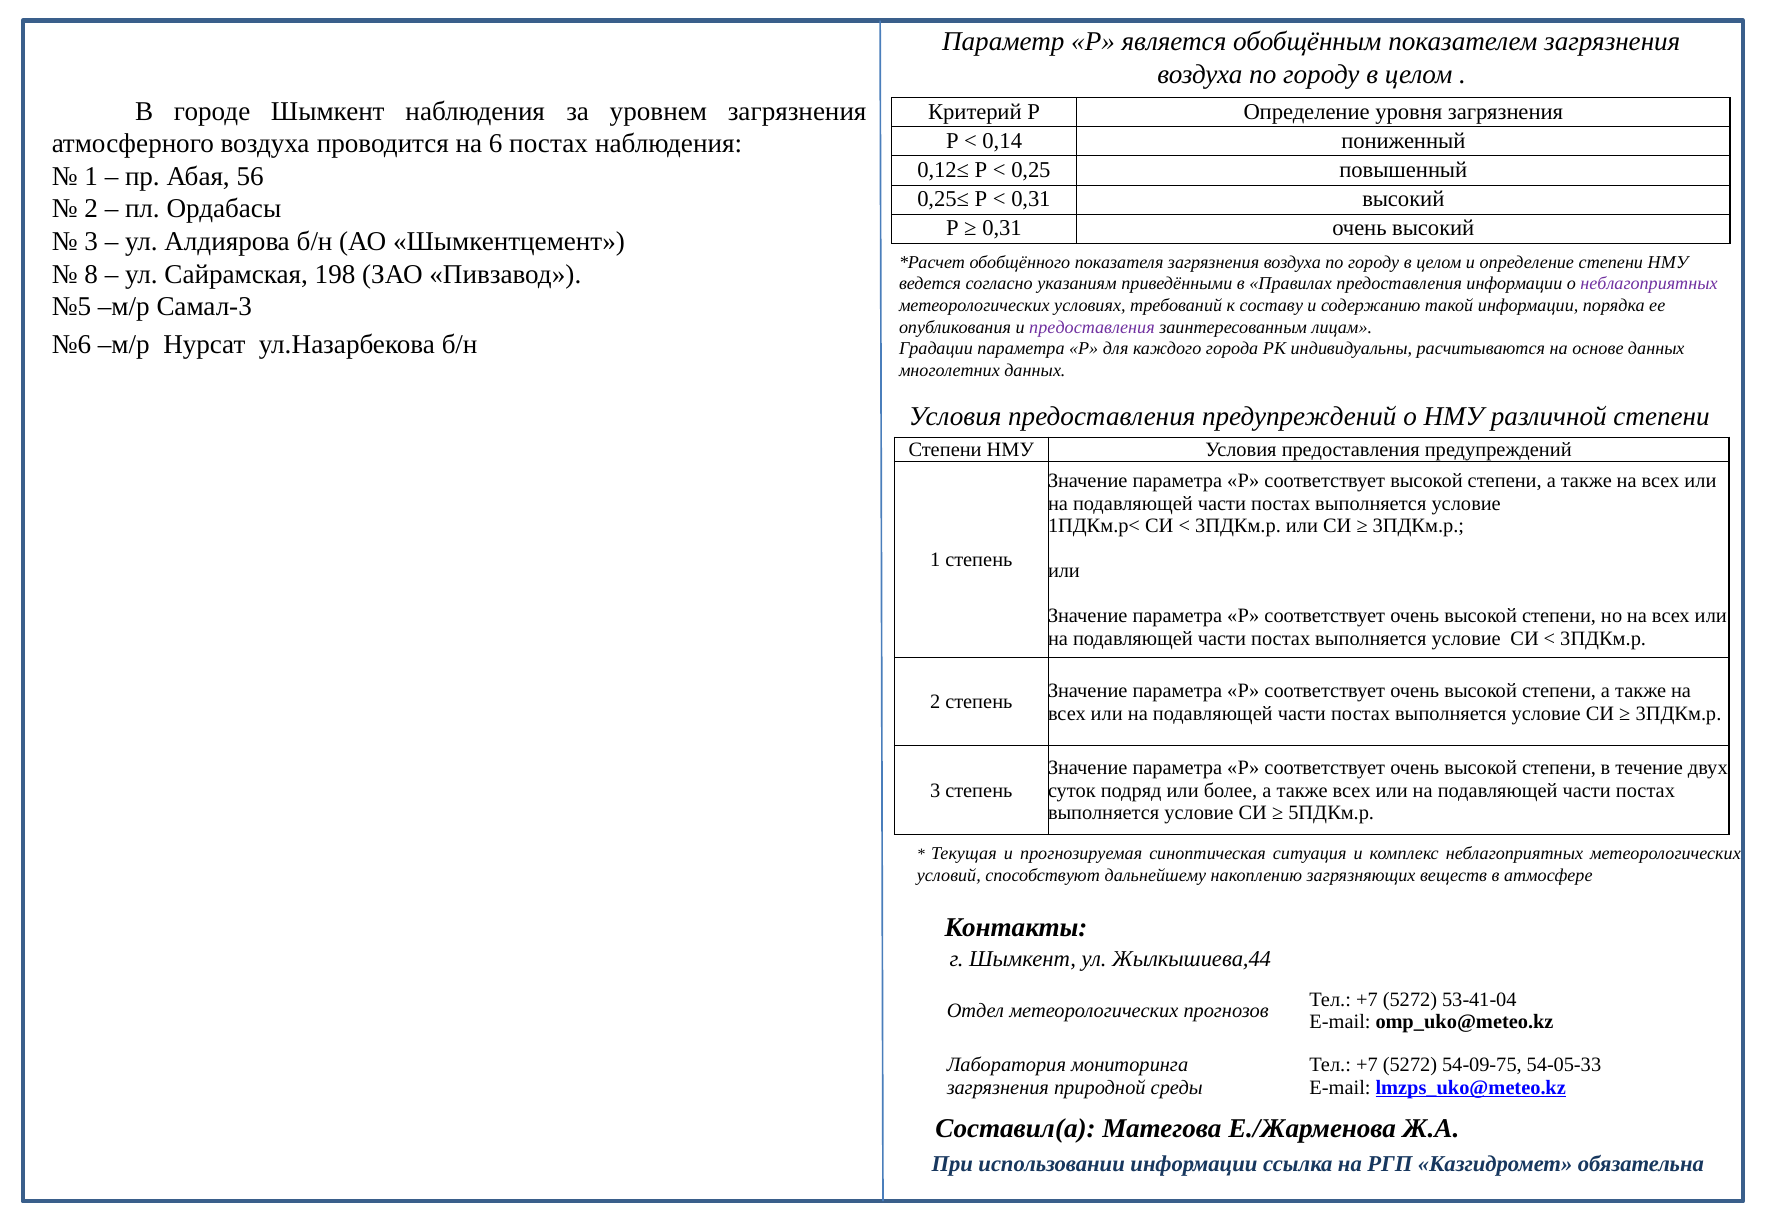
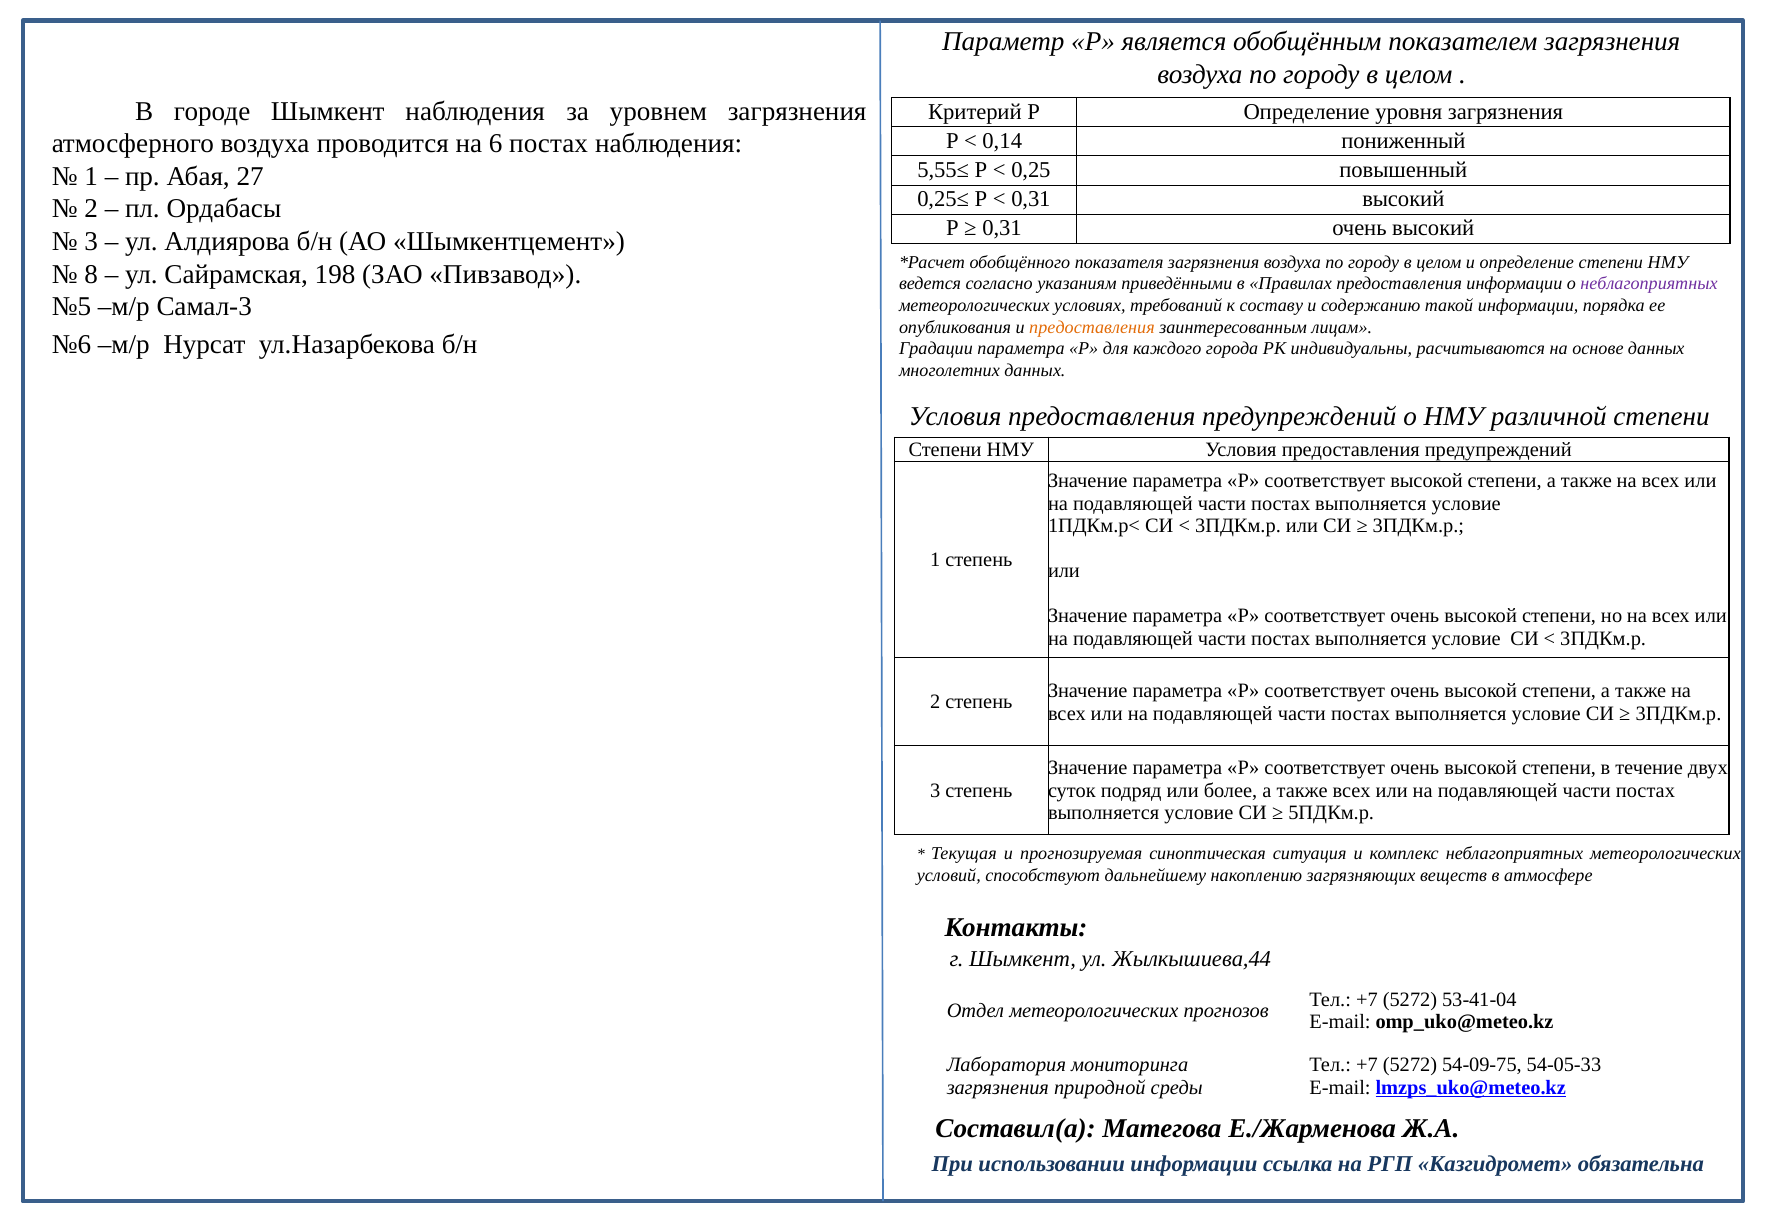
0,12≤: 0,12≤ -> 5,55≤ (943, 170)
56: 56 -> 27 (250, 176)
предоставления colour: purple -> orange (1092, 327)
